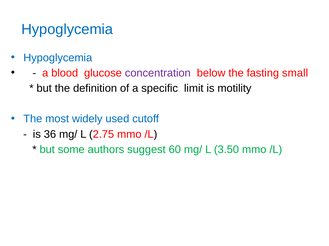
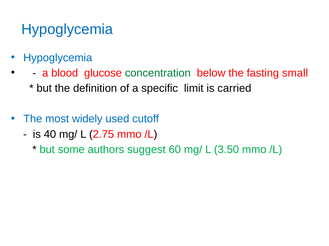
concentration colour: purple -> green (158, 73)
motility: motility -> carried (234, 89)
36: 36 -> 40 (50, 135)
